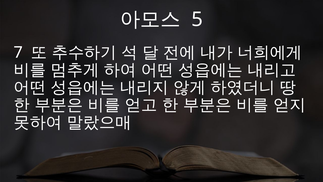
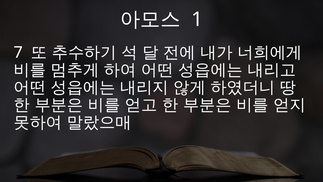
5: 5 -> 1 (197, 19)
